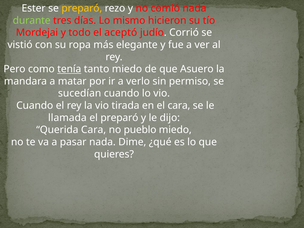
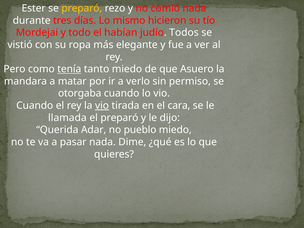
durante colour: light green -> white (32, 20)
aceptó: aceptó -> habían (121, 33)
Corrió: Corrió -> Todos (184, 33)
sucedían: sucedían -> otorgaba (80, 93)
vio underline: none -> present (102, 106)
Querida Cara: Cara -> Adar (94, 130)
